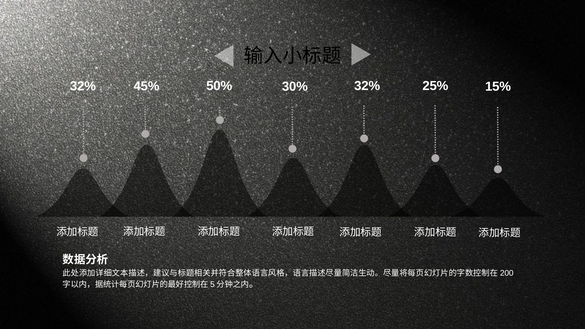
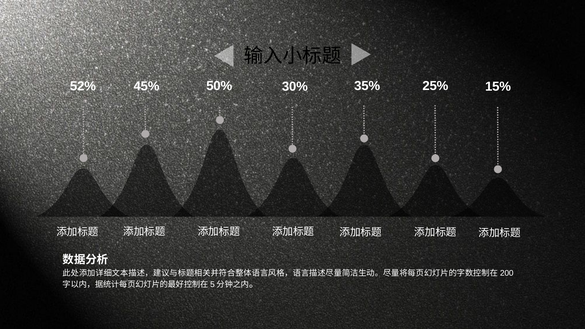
32%: 32% -> 35% (367, 86)
32%: 32% -> 52% (83, 86)
